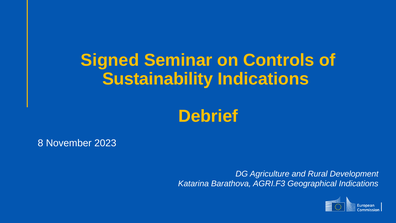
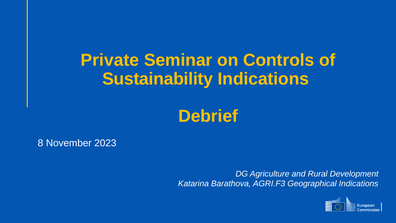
Signed: Signed -> Private (110, 60)
